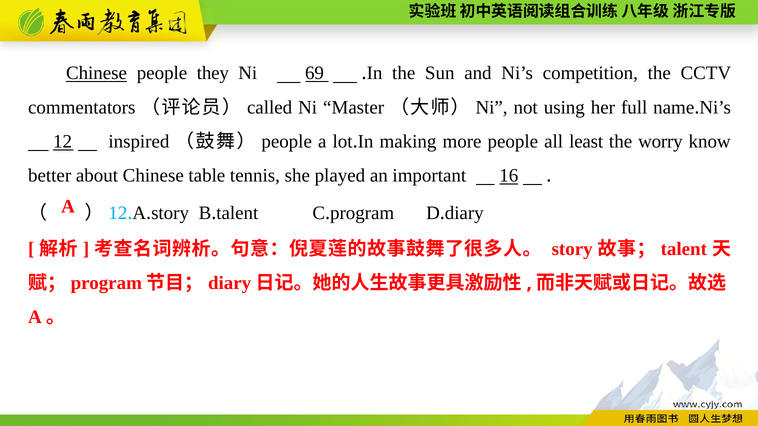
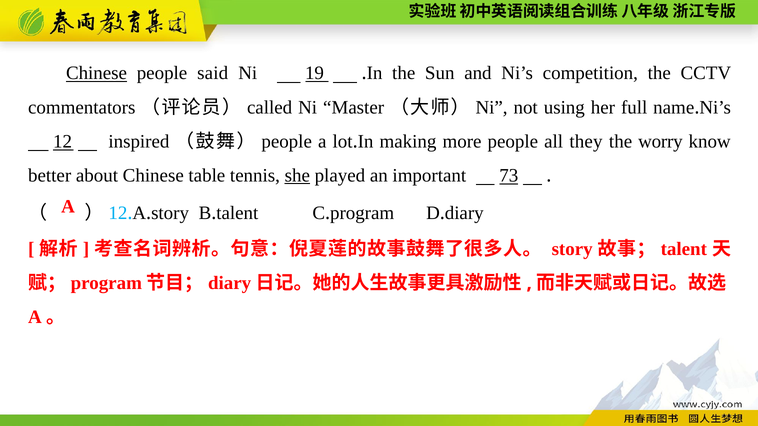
they: they -> said (213, 73)
69: 69 -> 19 (314, 73)
least: least -> they (586, 142)
she underline: none -> present (297, 176)
16: 16 -> 73 (509, 176)
